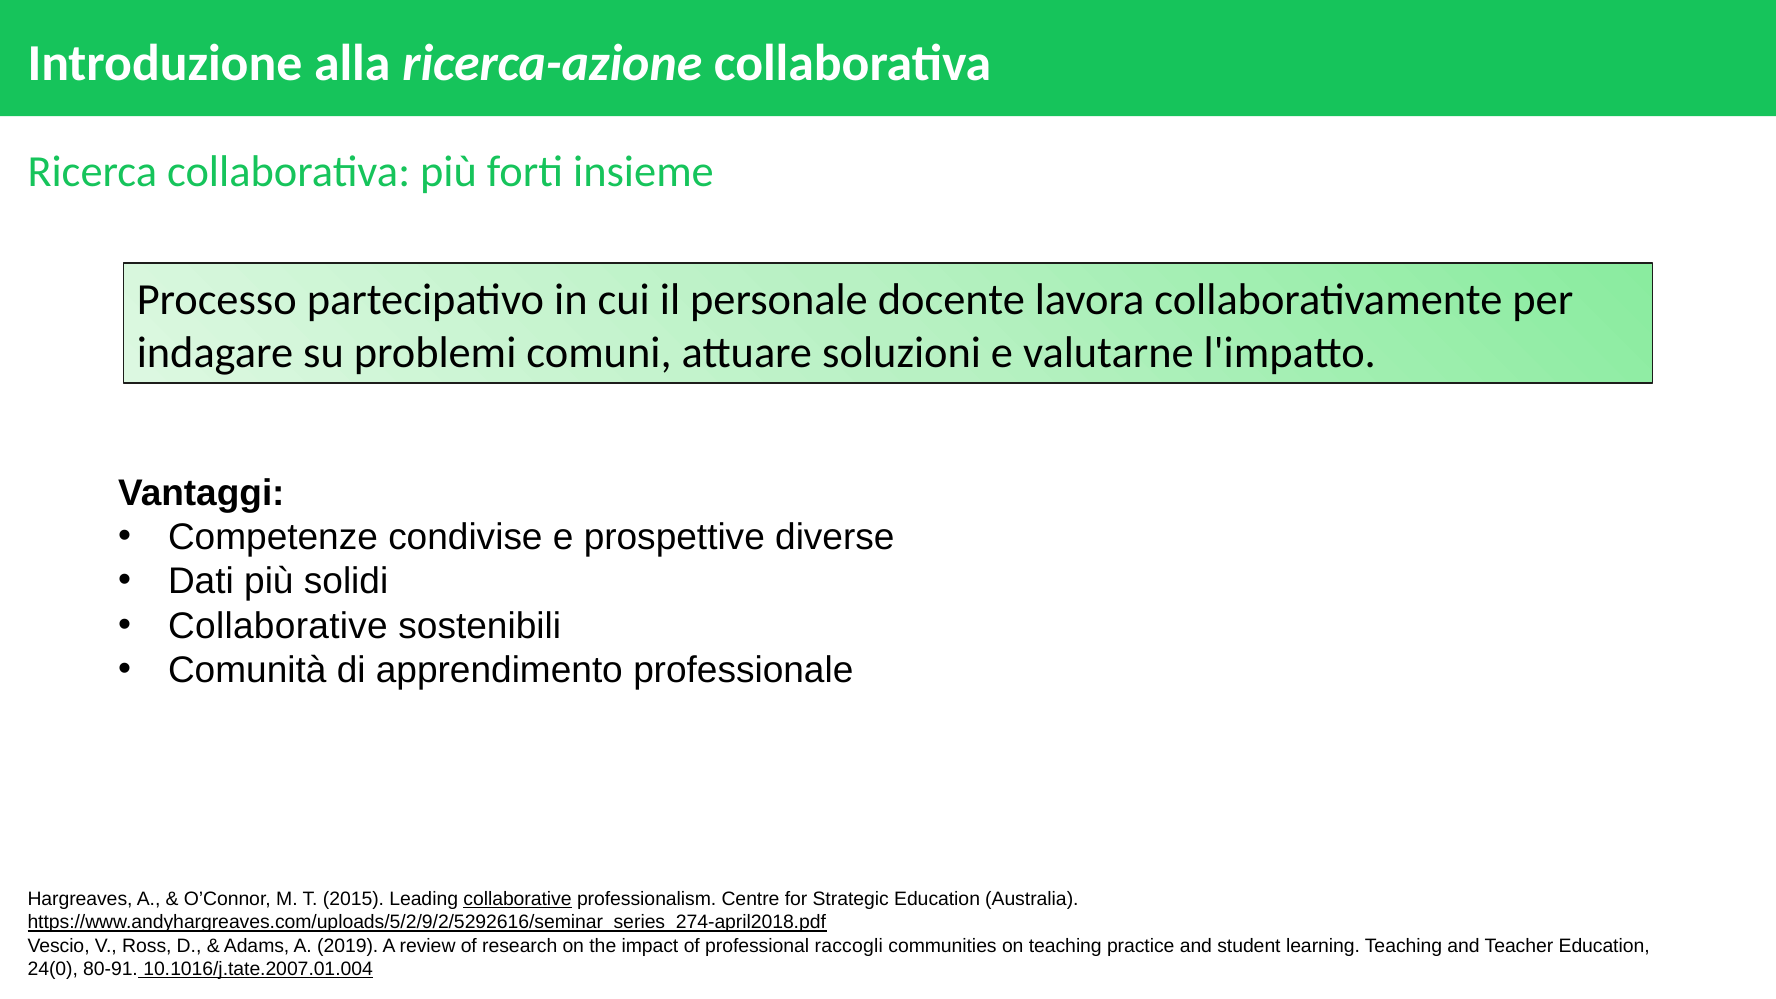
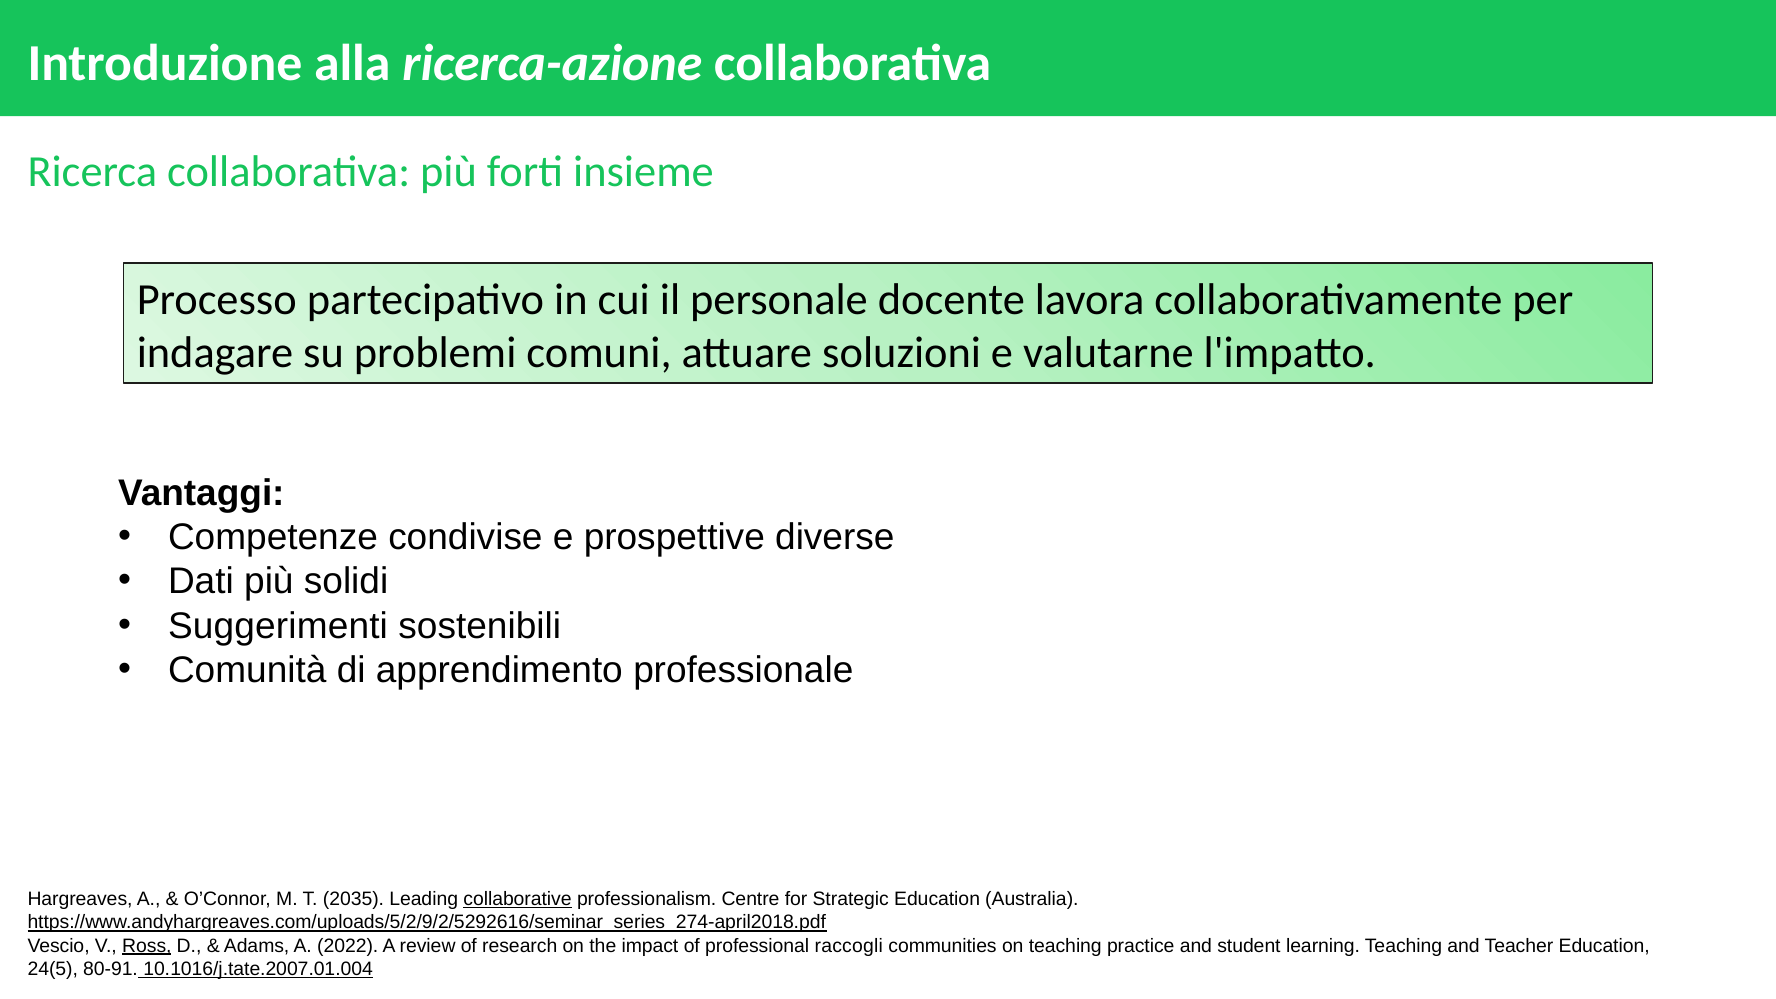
Collaborative: Collaborative -> Suggerimenti (278, 626)
2015: 2015 -> 2035 (353, 899)
Ross underline: none -> present (147, 946)
2019: 2019 -> 2022 (348, 946)
24(0: 24(0 -> 24(5 (53, 969)
